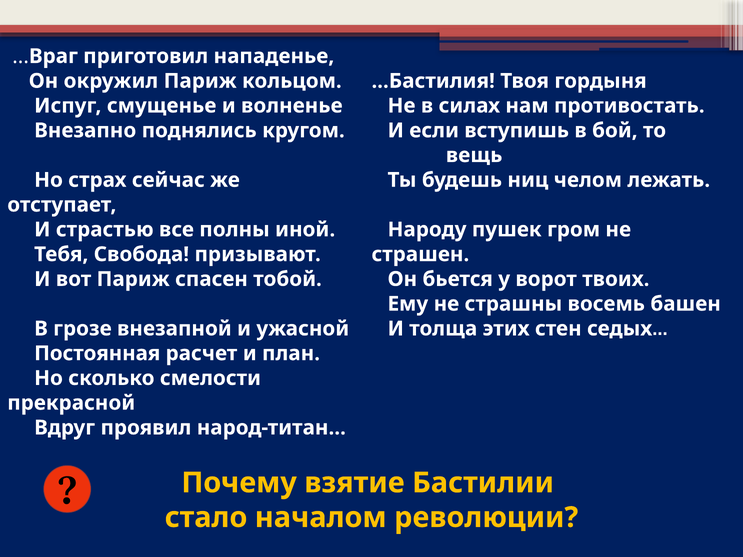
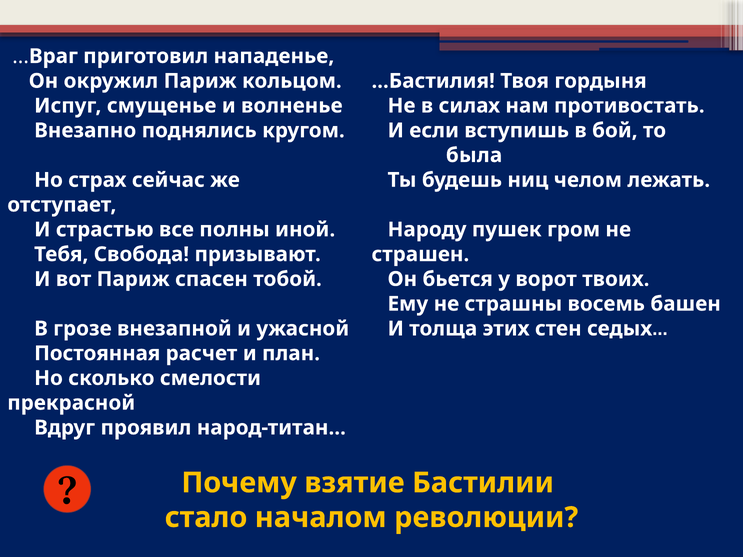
вещь: вещь -> была (474, 155)
